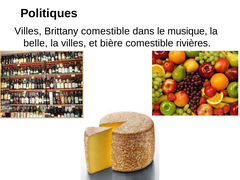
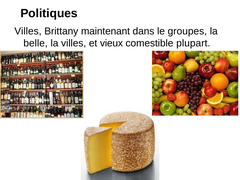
Brittany comestible: comestible -> maintenant (105, 31)
musique: musique -> groupes (187, 31)
bière: bière -> vieux (111, 43)
rivières: rivières -> plupart (193, 43)
